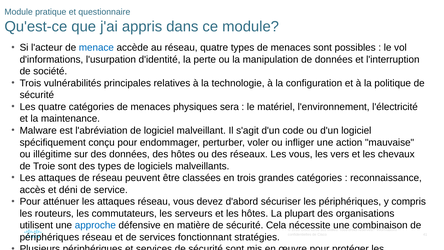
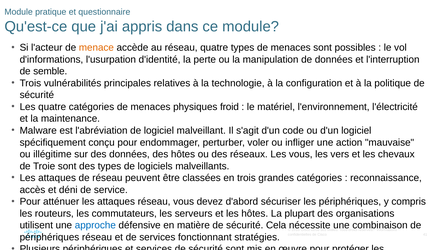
menace colour: blue -> orange (96, 48)
société: société -> semble (50, 71)
sera: sera -> froid (229, 107)
